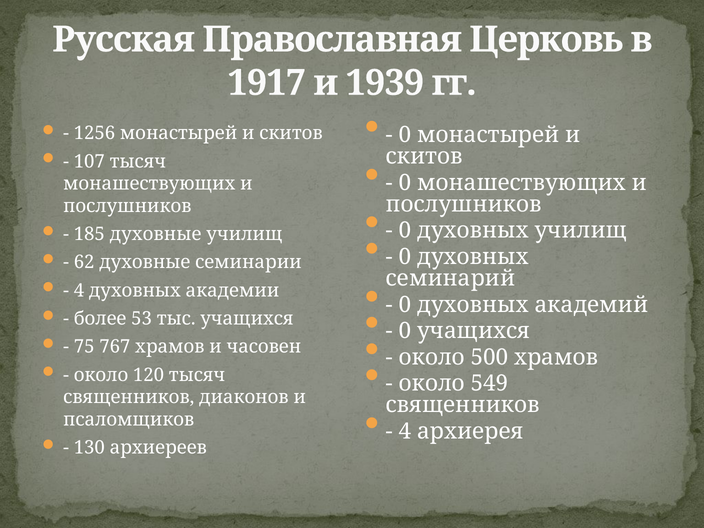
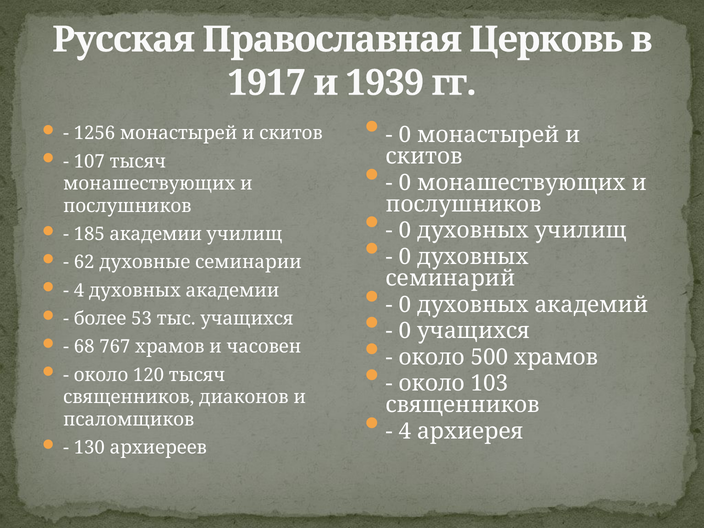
185 духовные: духовные -> академии (156, 234)
75: 75 -> 68 (84, 347)
549: 549 -> 103 (489, 383)
